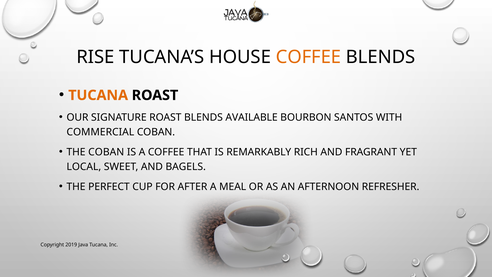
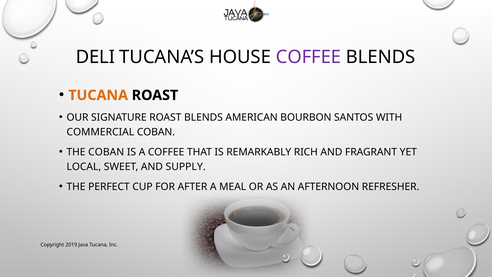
RISE: RISE -> DELI (96, 57)
COFFEE colour: orange -> purple (309, 57)
AVAILABLE: AVAILABLE -> AMERICAN (252, 117)
BAGELS: BAGELS -> SUPPLY (186, 167)
